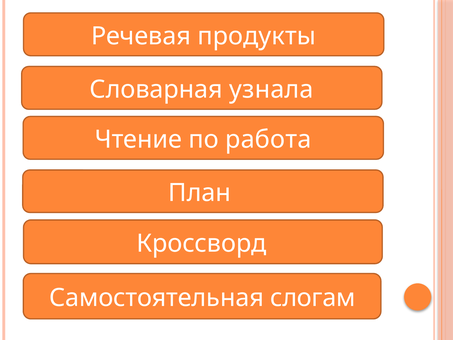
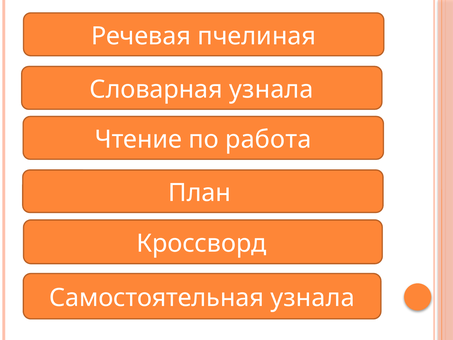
продукты: продукты -> пчелиная (257, 36)
Самостоятельная слогам: слогам -> узнала (313, 298)
